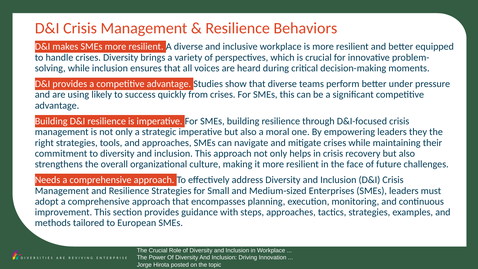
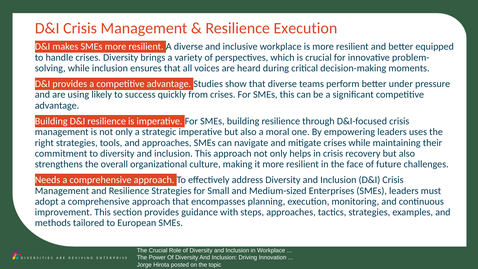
Resilience Behaviors: Behaviors -> Execution (305, 28)
they: they -> uses (418, 132)
